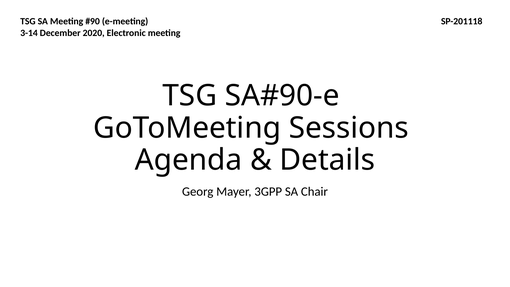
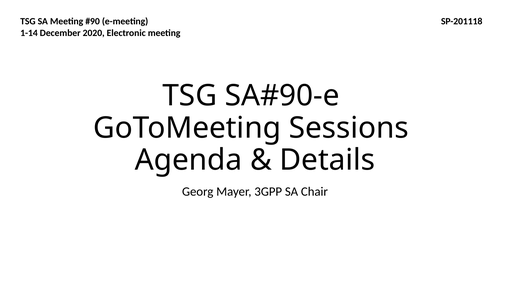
3-14: 3-14 -> 1-14 (29, 33)
